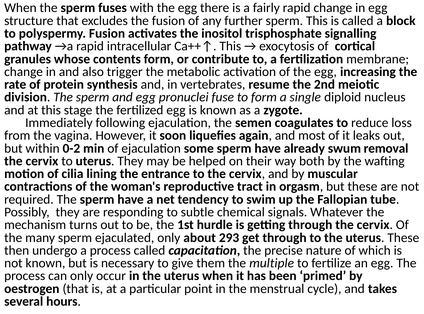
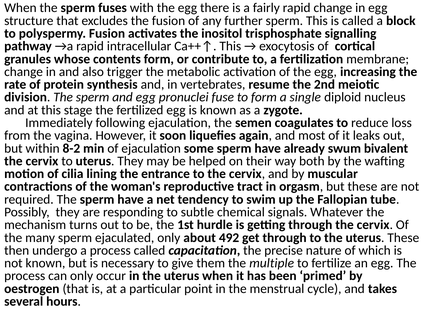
0-2: 0-2 -> 8-2 (71, 148)
removal: removal -> bivalent (386, 148)
293: 293 -> 492 (229, 238)
